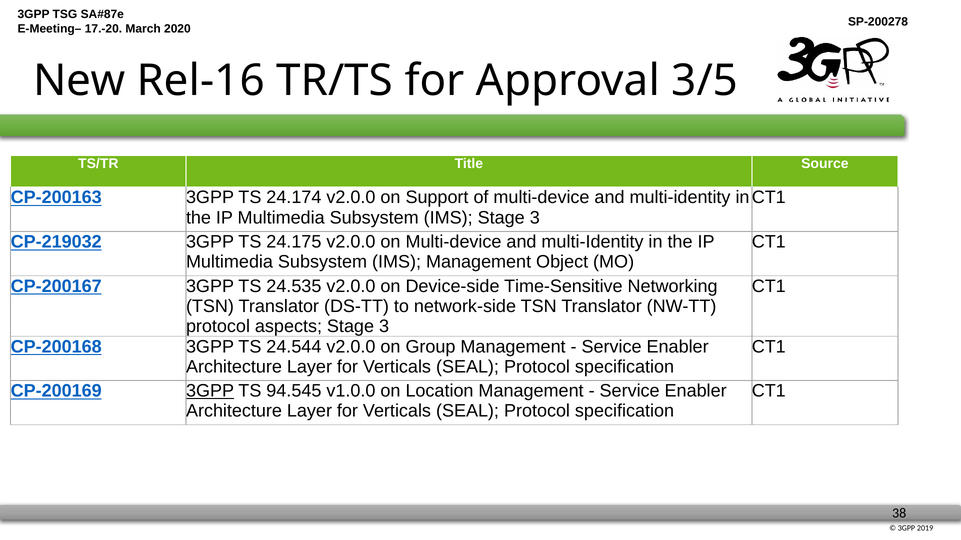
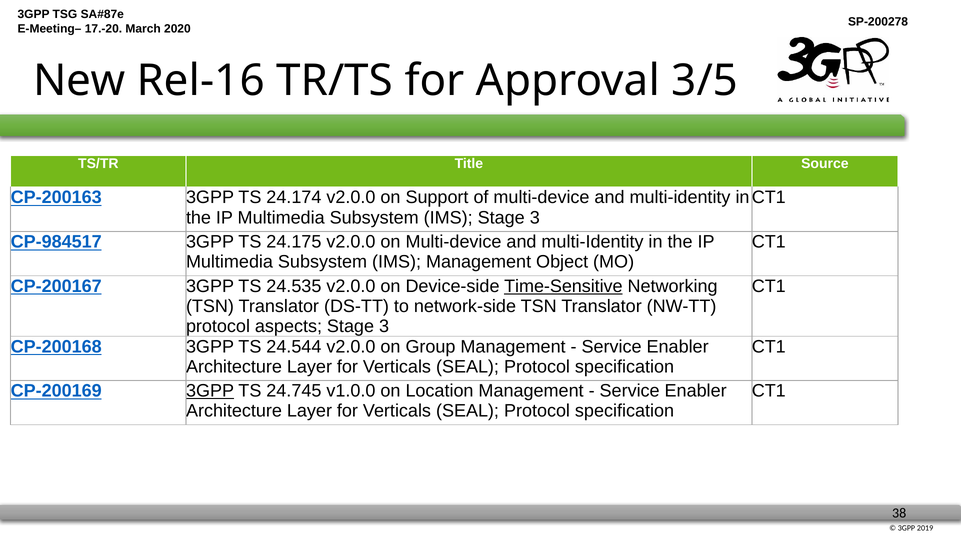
CP-219032: CP-219032 -> CP-984517 (56, 242)
Time-Sensitive underline: none -> present (563, 286)
94.545: 94.545 -> 24.745 (294, 391)
